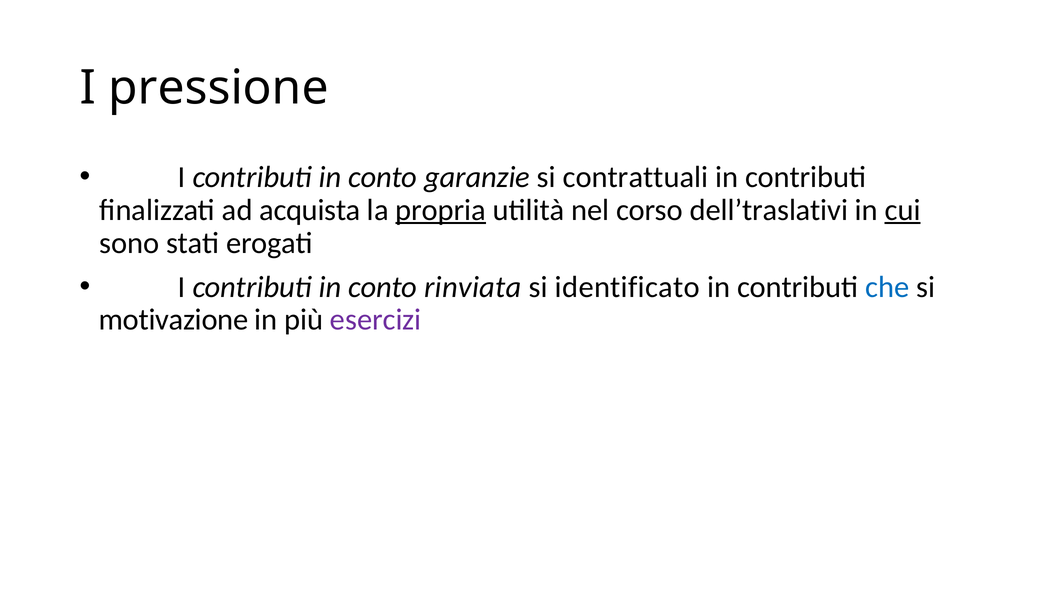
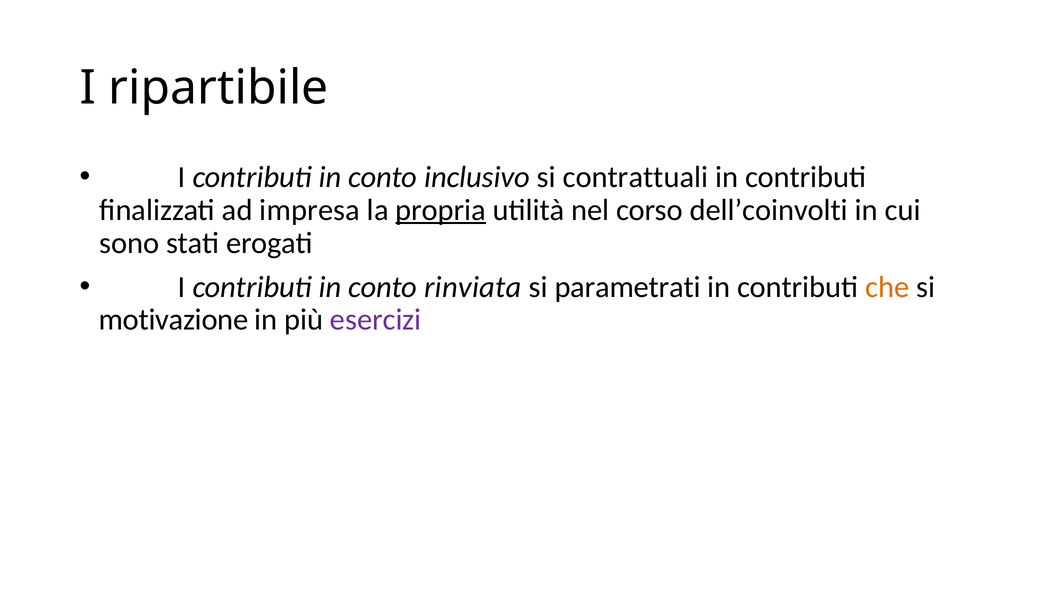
pressione: pressione -> ripartibile (219, 88)
garanzie: garanzie -> inclusivo (477, 177)
acquista: acquista -> impresa (310, 210)
dell’traslativi: dell’traslativi -> dell’coinvolti (769, 210)
cui underline: present -> none (903, 210)
identificato: identificato -> parametrati (628, 287)
che colour: blue -> orange (887, 287)
